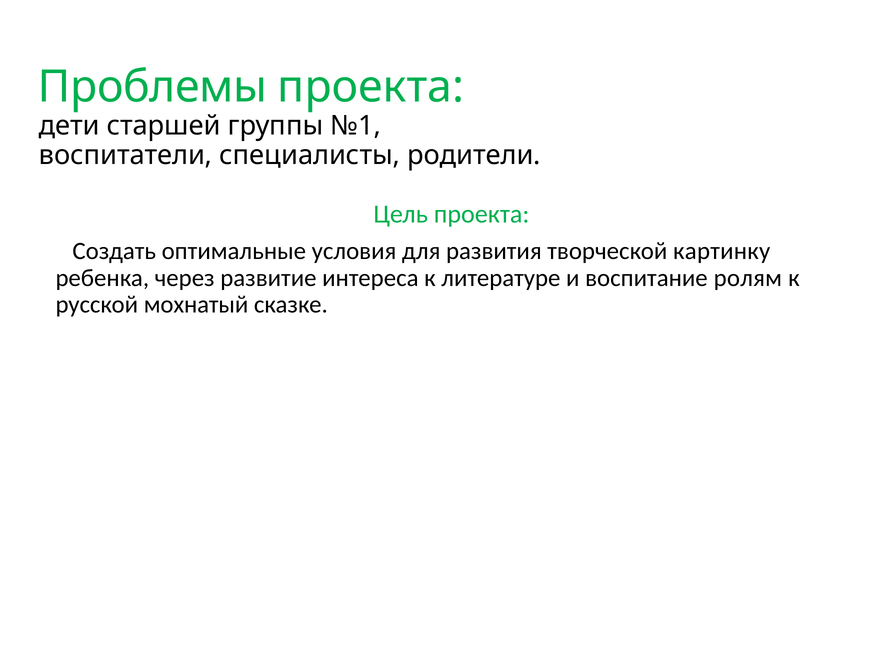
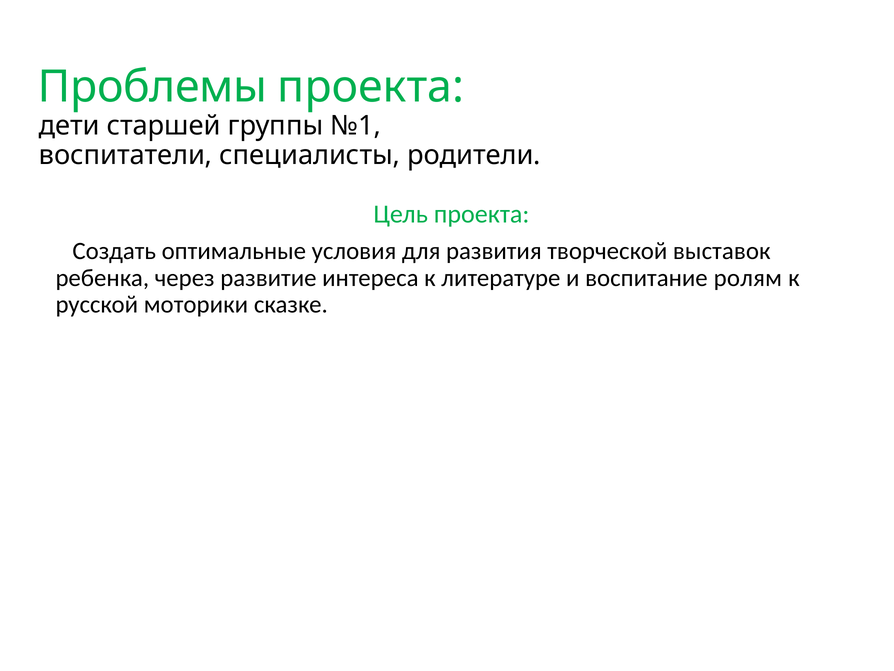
картинку: картинку -> выставок (722, 251)
мохнатый: мохнатый -> моторики (196, 304)
